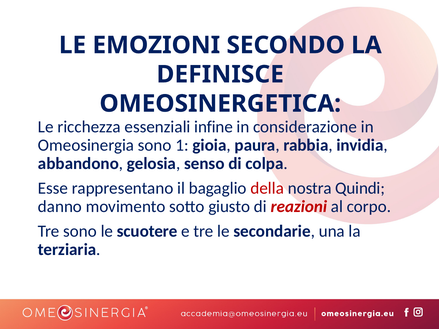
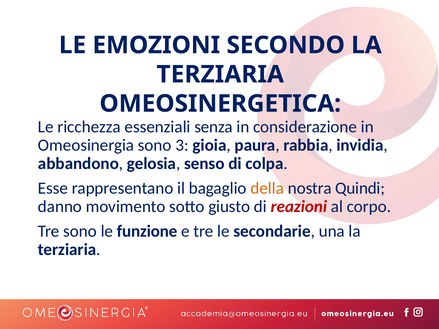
DEFINISCE: DEFINISCE -> TERZIARIA (220, 74)
infine: infine -> senza (214, 127)
1: 1 -> 3 (182, 145)
della colour: red -> orange (267, 188)
scuotere: scuotere -> funzione (147, 231)
